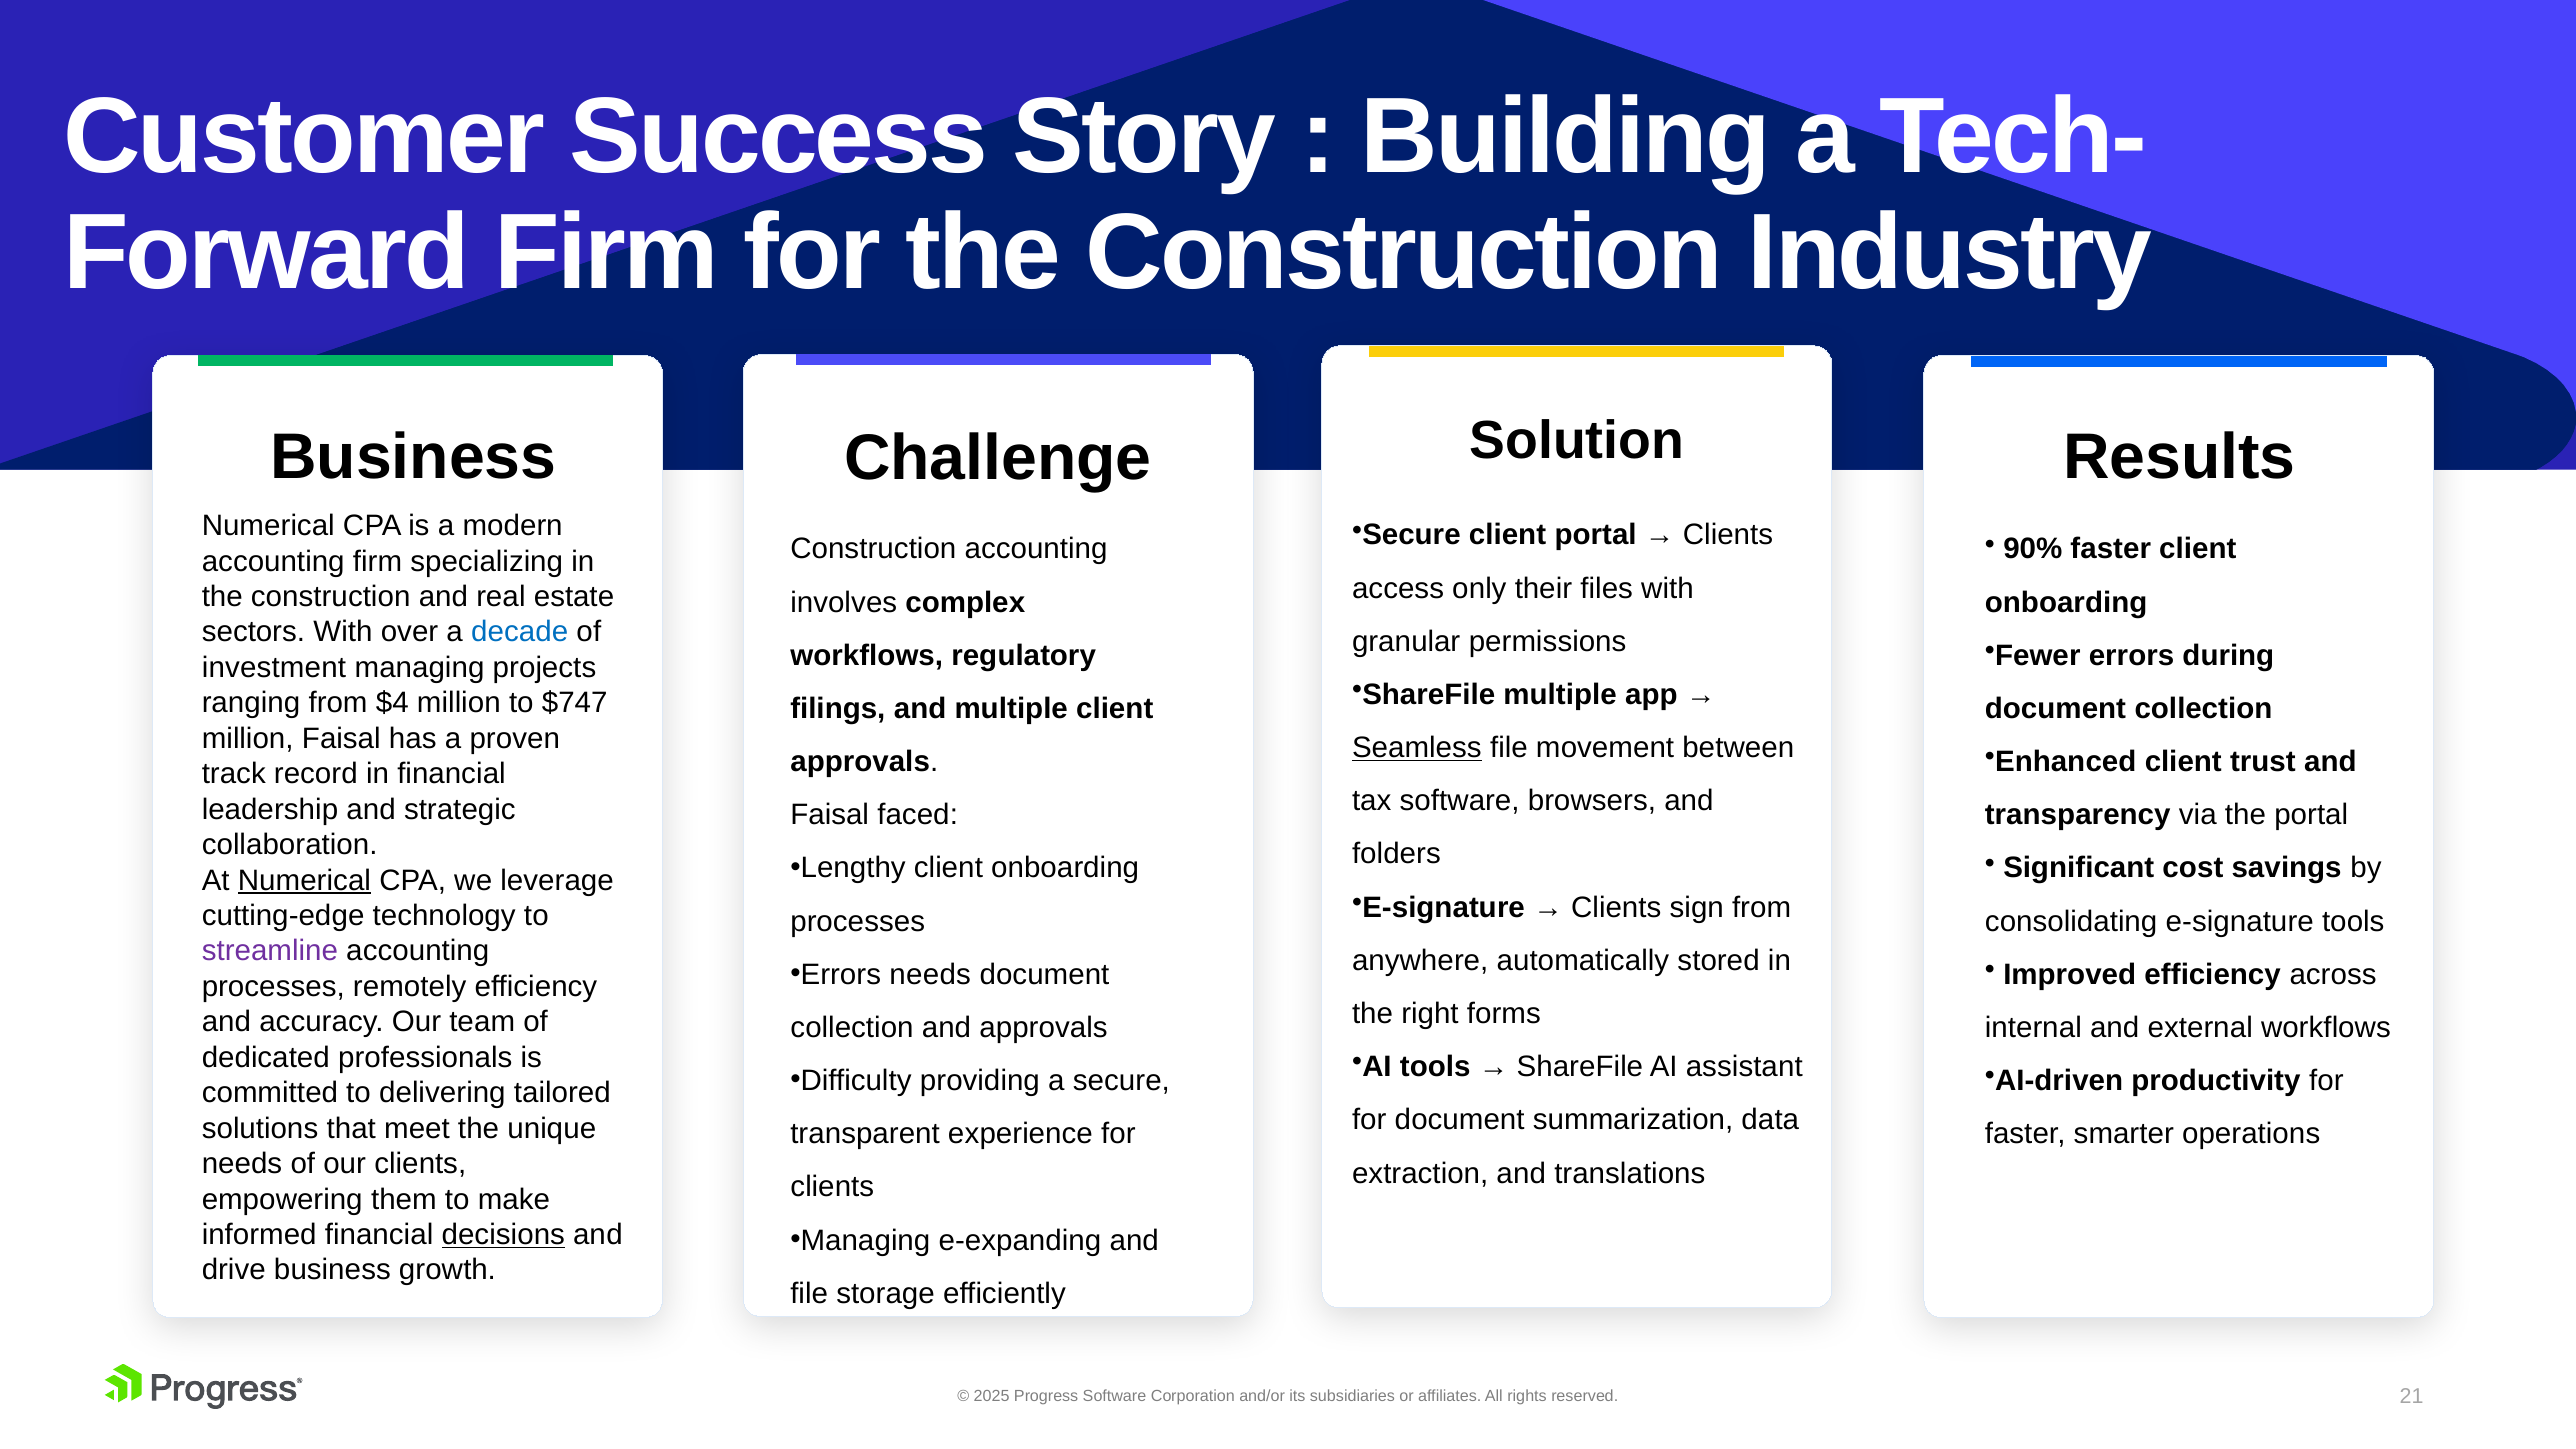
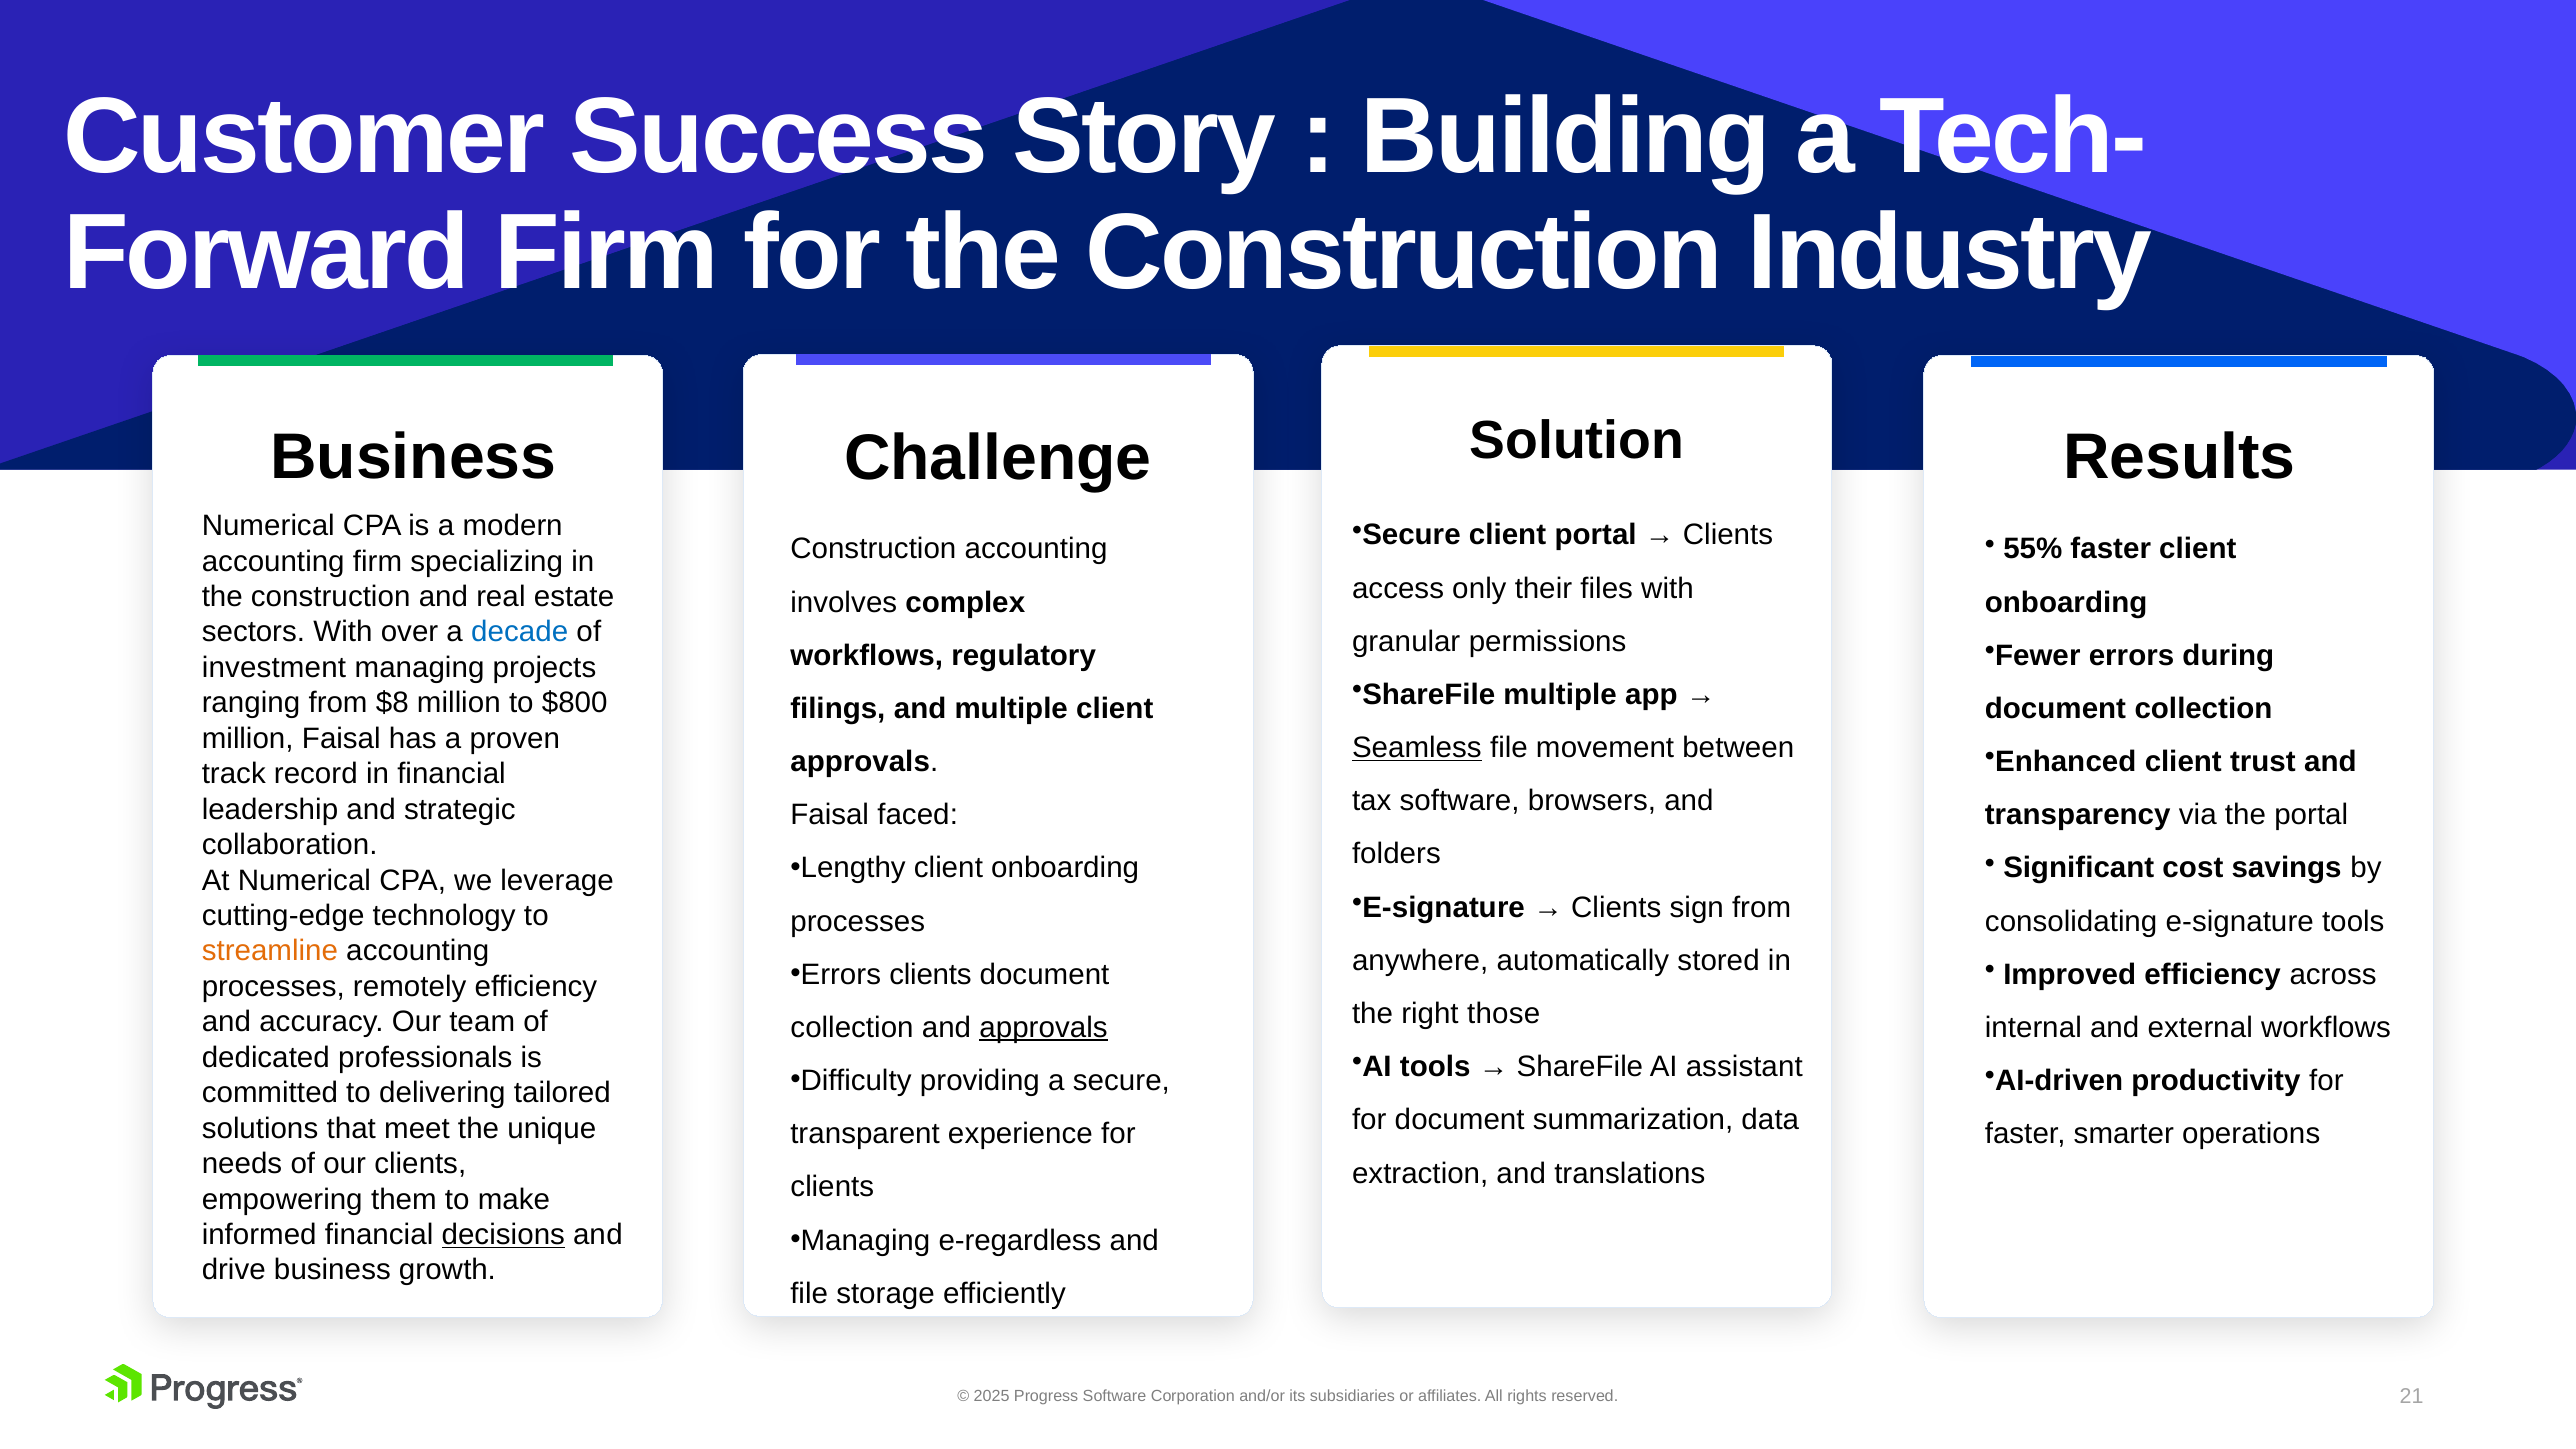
90%: 90% -> 55% (2033, 549)
$4: $4 -> $8 (392, 703)
$747: $747 -> $800 (575, 703)
Numerical underline: present -> none (304, 880)
streamline colour: purple -> orange (270, 951)
Errors needs: needs -> clients (930, 975)
forms: forms -> those (1504, 1014)
approvals underline: none -> present (1044, 1028)
e-expanding: e-expanding -> e-regardless (1020, 1240)
